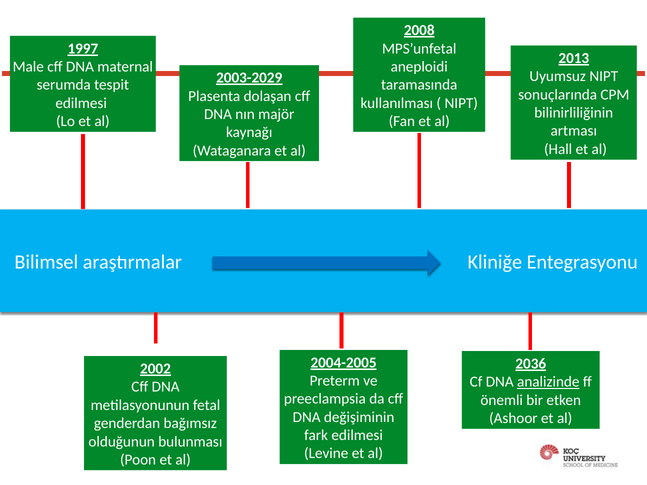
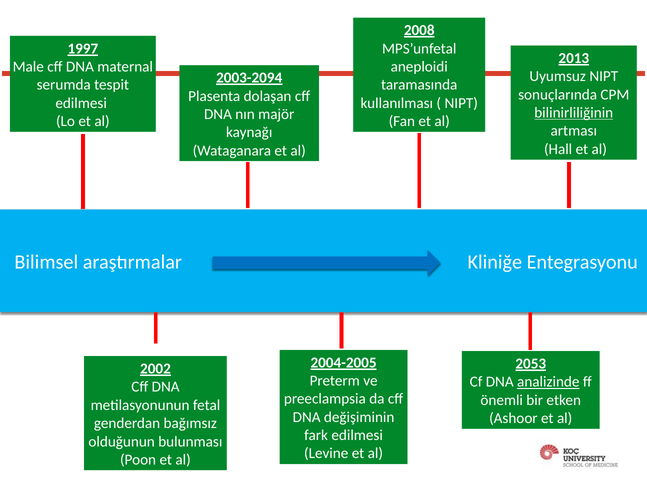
2003-2029: 2003-2029 -> 2003-2094 (249, 78)
bilinirliliğinin underline: none -> present (574, 113)
2036: 2036 -> 2053 (531, 364)
